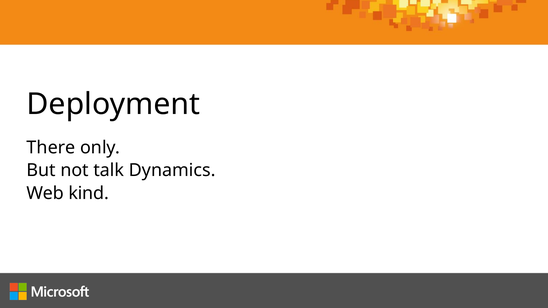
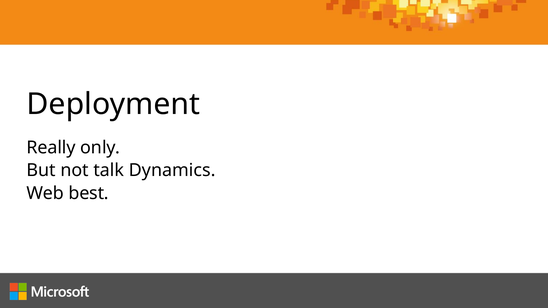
There: There -> Really (51, 148)
kind: kind -> best (89, 193)
